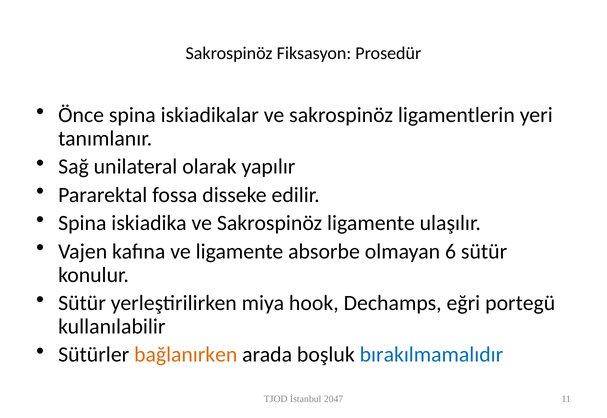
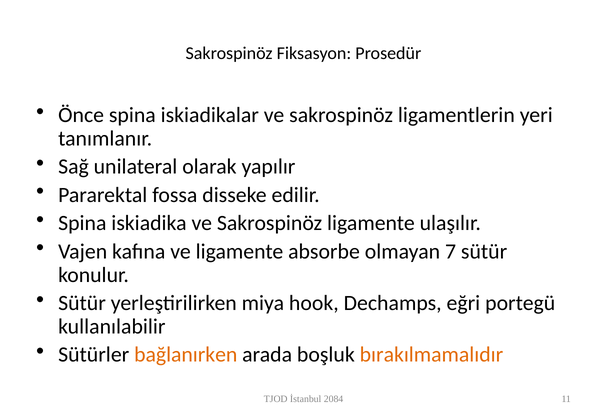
6: 6 -> 7 (451, 252)
bırakılmamalıdır colour: blue -> orange (431, 355)
2047: 2047 -> 2084 (334, 400)
